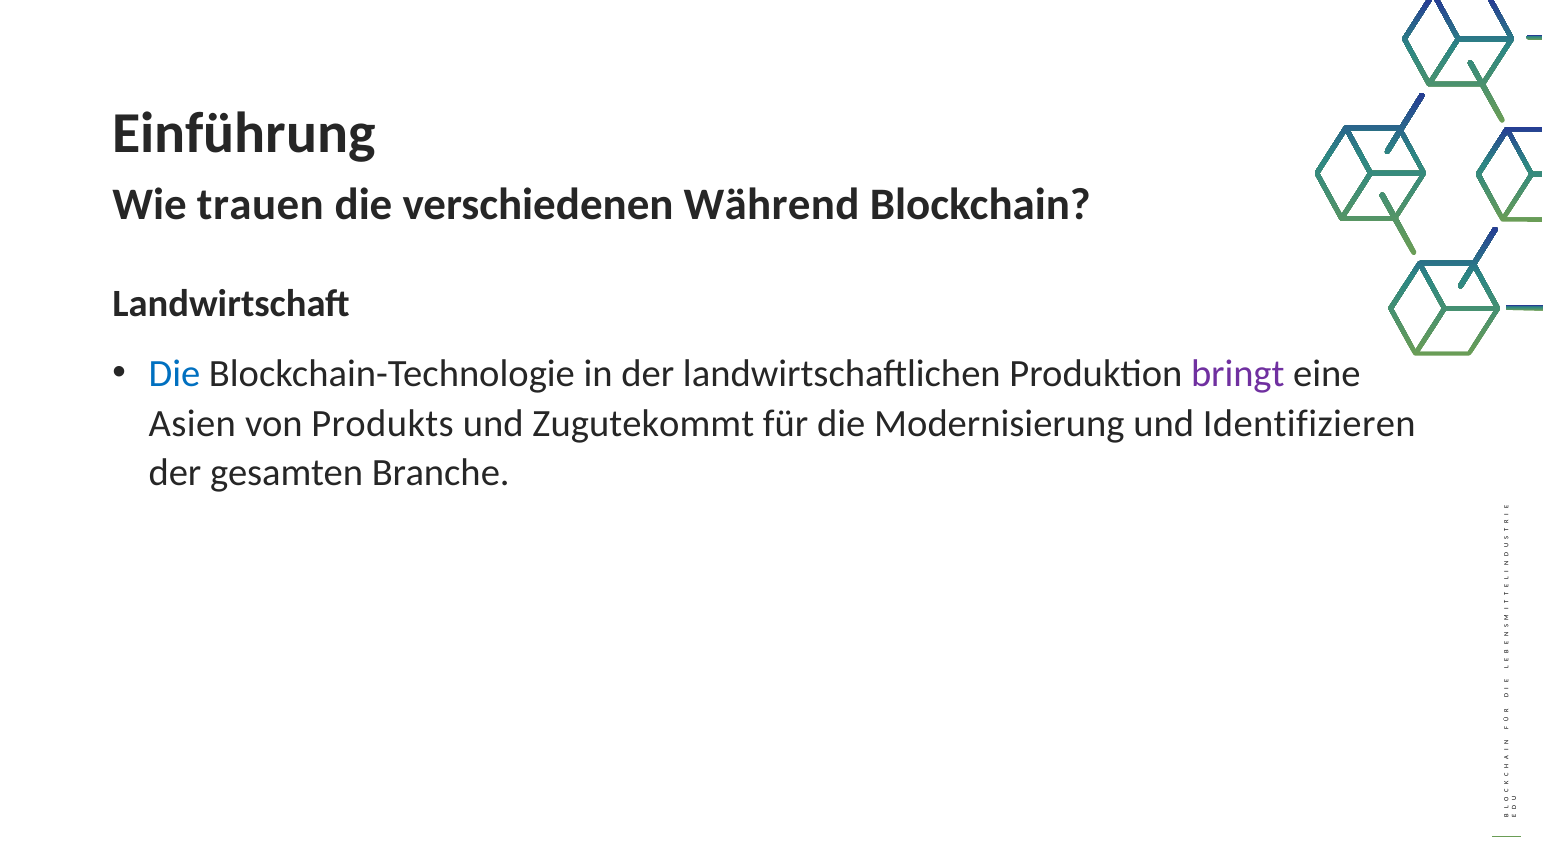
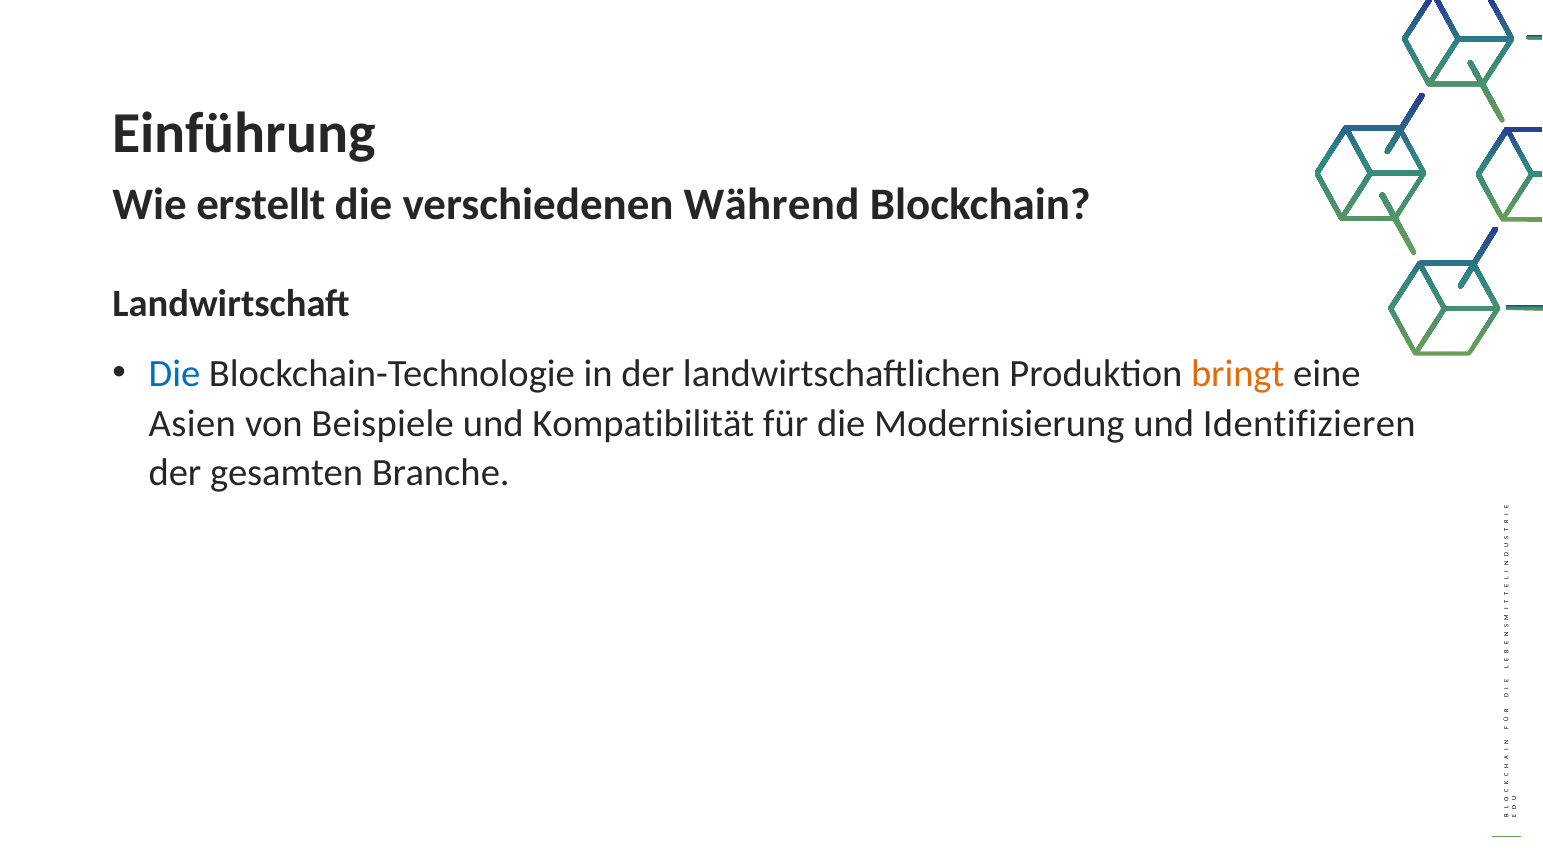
trauen: trauen -> erstellt (261, 205)
bringt colour: purple -> orange (1238, 374)
Produkts: Produkts -> Beispiele (383, 423)
Zugutekommt: Zugutekommt -> Kompatibilität (643, 423)
